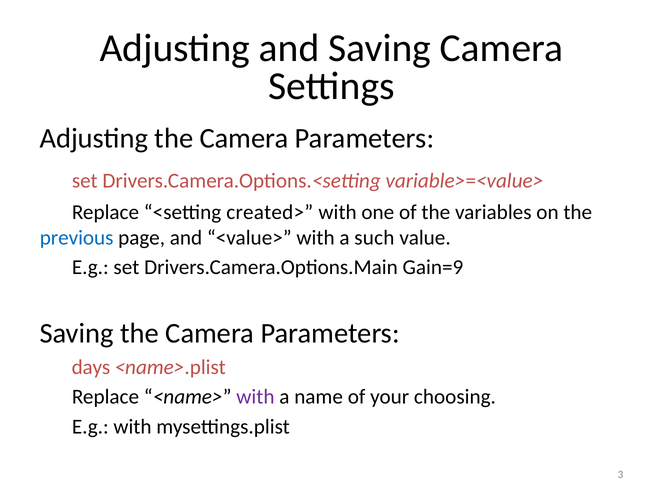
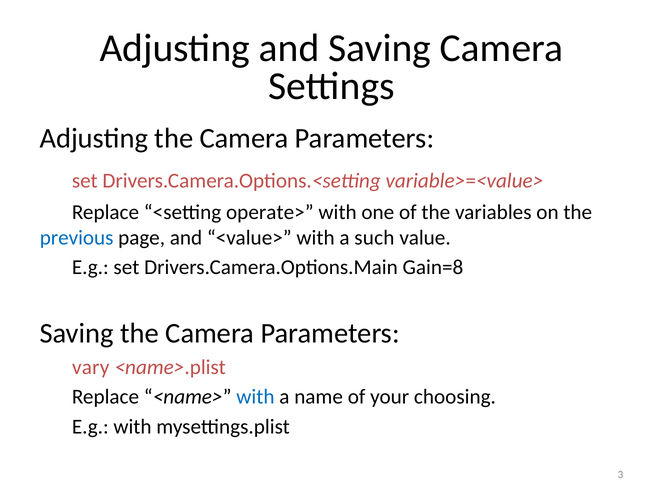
created>: created> -> operate> (270, 212)
Gain=9: Gain=9 -> Gain=8 (433, 268)
days: days -> vary (91, 367)
with colour: purple -> blue (255, 397)
